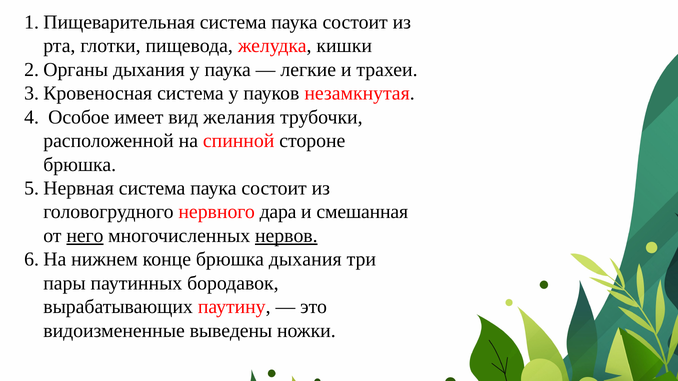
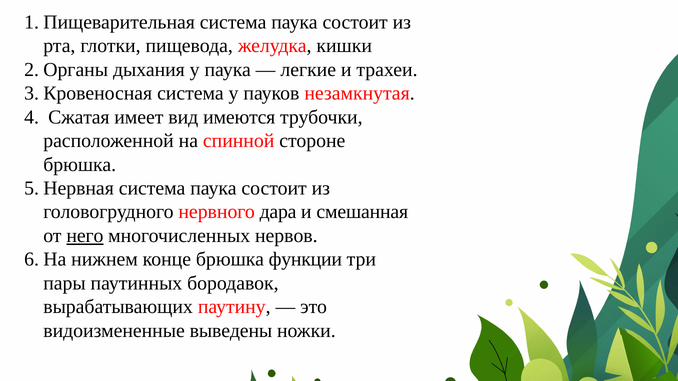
Особое: Особое -> Сжатая (79, 117)
желания: желания -> имеются (239, 117)
нервов underline: present -> none (286, 236)
брюшка дыхания: дыхания -> функции (305, 260)
